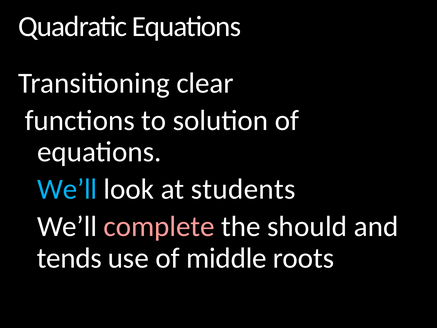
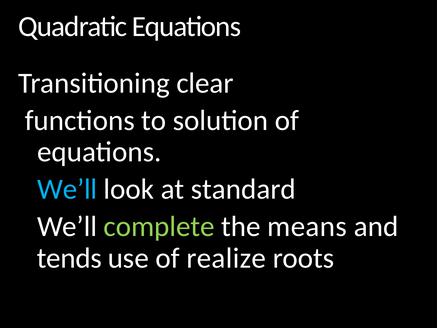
students: students -> standard (243, 189)
complete colour: pink -> light green (159, 226)
should: should -> means (307, 226)
middle: middle -> realize (226, 258)
